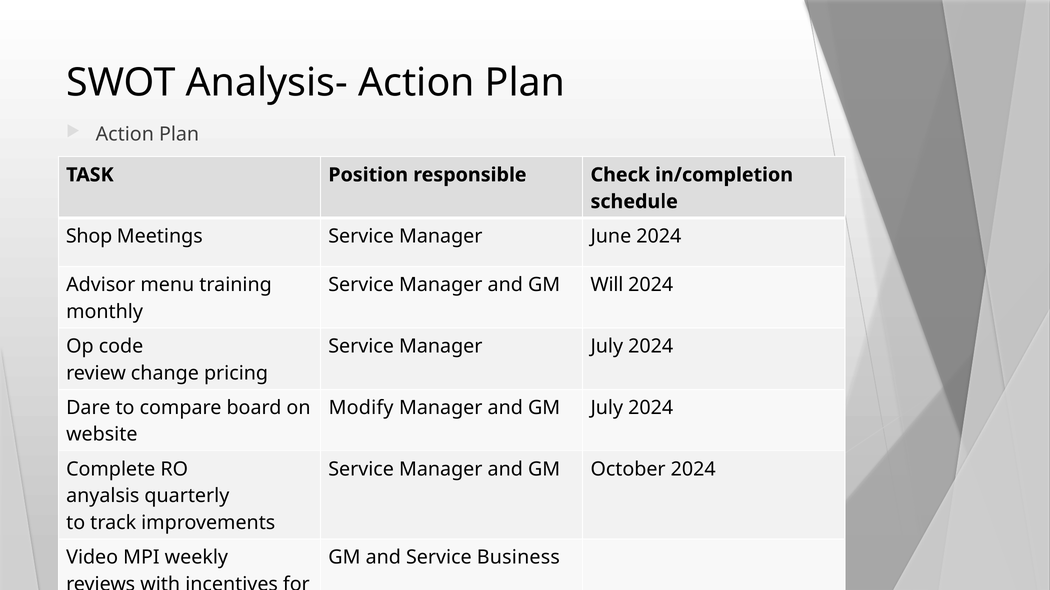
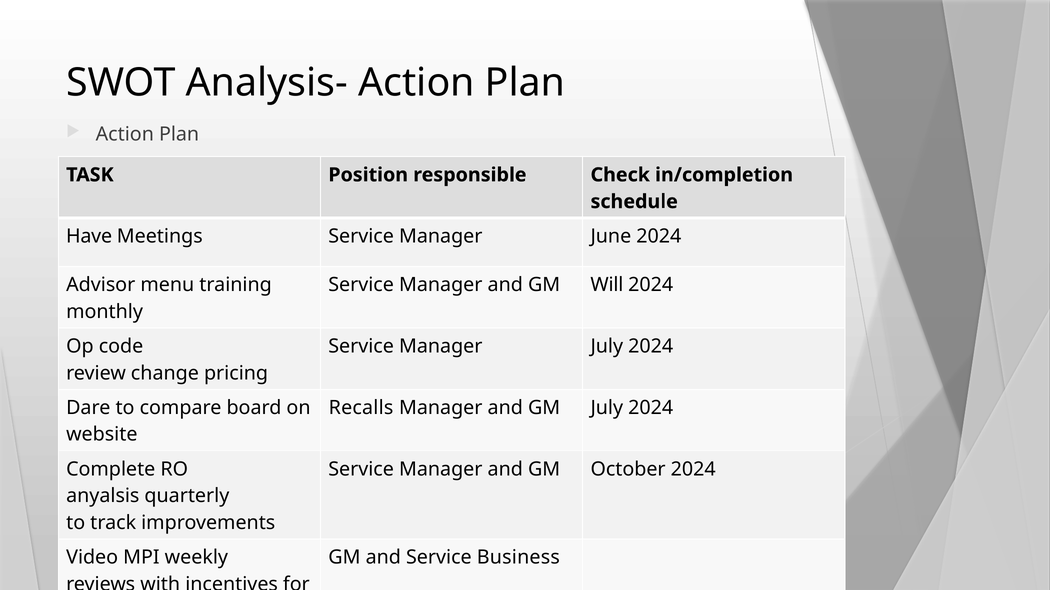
Shop: Shop -> Have (89, 237)
Modify: Modify -> Recalls (361, 408)
